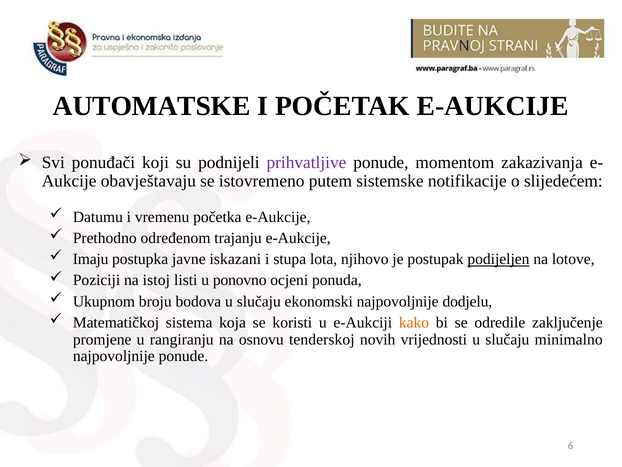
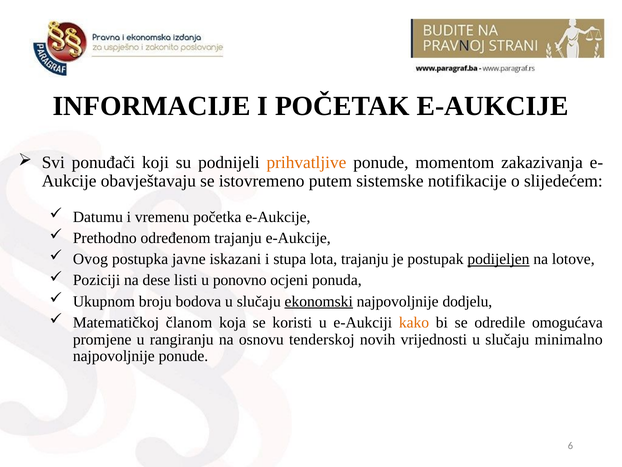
AUTOMATSKE: AUTOMATSKE -> INFORMACIJE (152, 106)
prihvatljive colour: purple -> orange (306, 162)
Imaju: Imaju -> Ovog (90, 259)
lota njihovo: njihovo -> trajanju (365, 259)
istoj: istoj -> dese (156, 280)
ekonomski underline: none -> present (319, 301)
sistema: sistema -> članom (189, 322)
zaključenje: zaključenje -> omogućava (567, 322)
